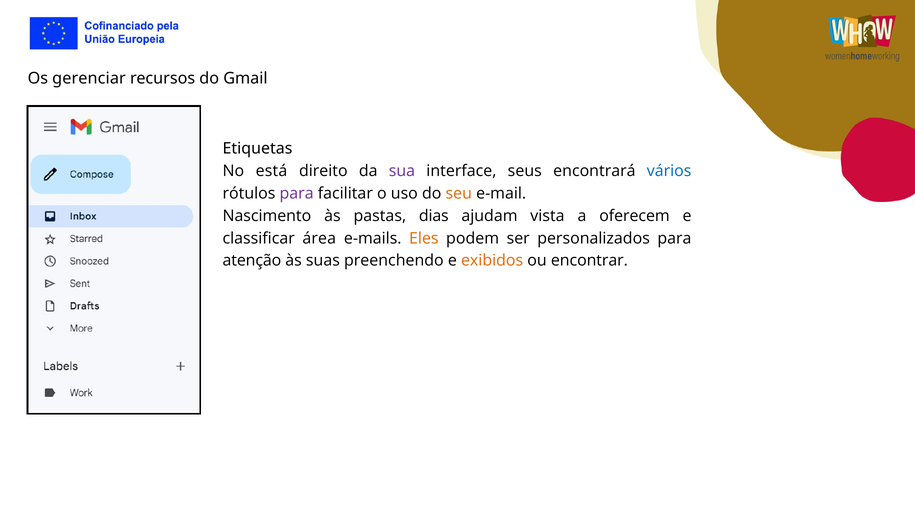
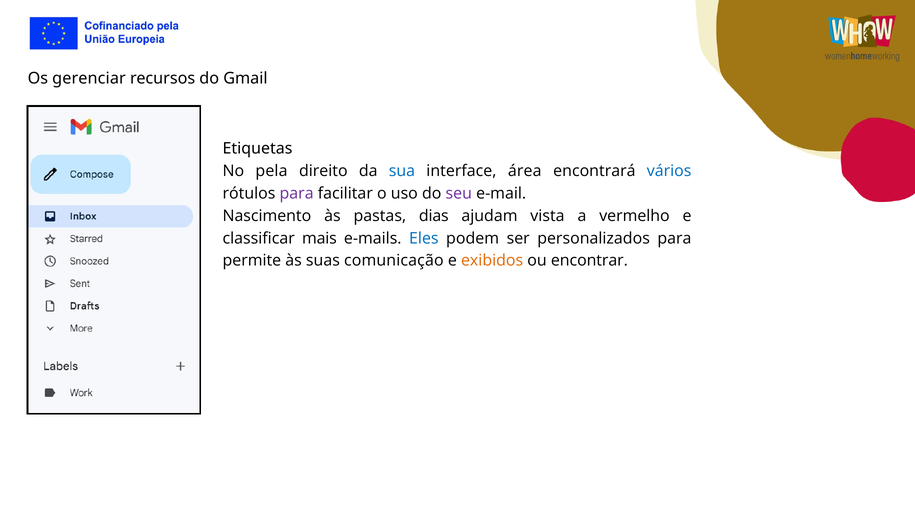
está: está -> pela (272, 171)
sua colour: purple -> blue (402, 171)
seus: seus -> área (525, 171)
seu colour: orange -> purple (459, 193)
oferecem: oferecem -> vermelho (634, 216)
área: área -> mais (319, 238)
Eles colour: orange -> blue (424, 238)
atenção: atenção -> permite (252, 261)
preenchendo: preenchendo -> comunicação (394, 261)
